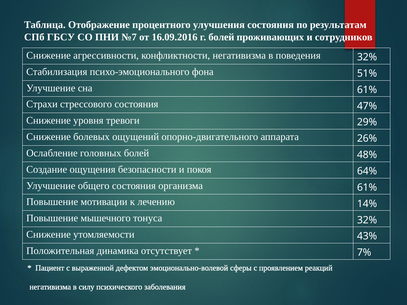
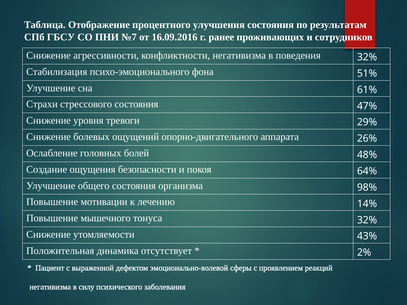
г болей: болей -> ранее (221, 37)
организма 61%: 61% -> 98% (367, 188)
7%: 7% -> 2% (364, 253)
